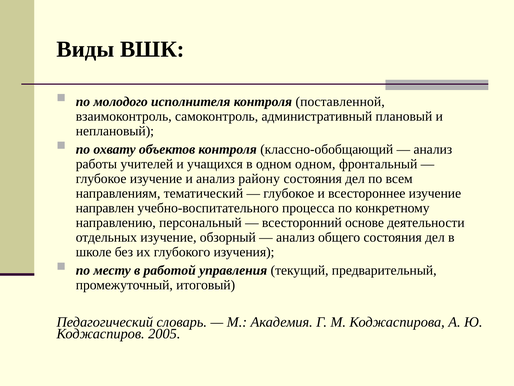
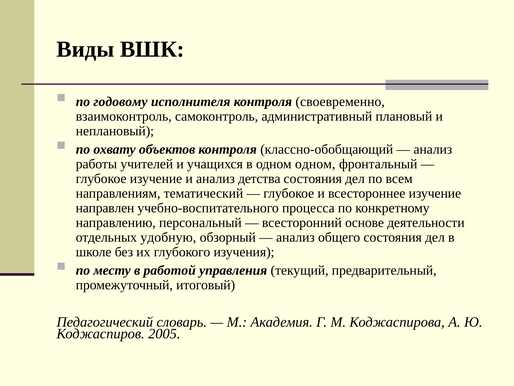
молодого: молодого -> годовому (120, 102)
поставленной: поставленной -> своевременно (340, 102)
району: району -> детства (259, 178)
отдельных изучение: изучение -> удобную (168, 237)
